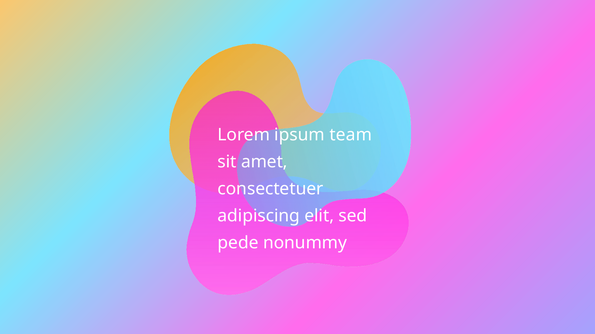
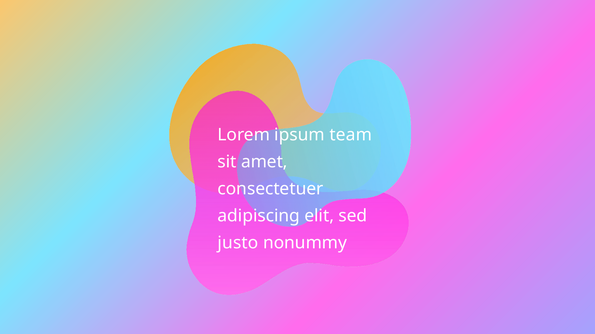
pede: pede -> justo (238, 243)
